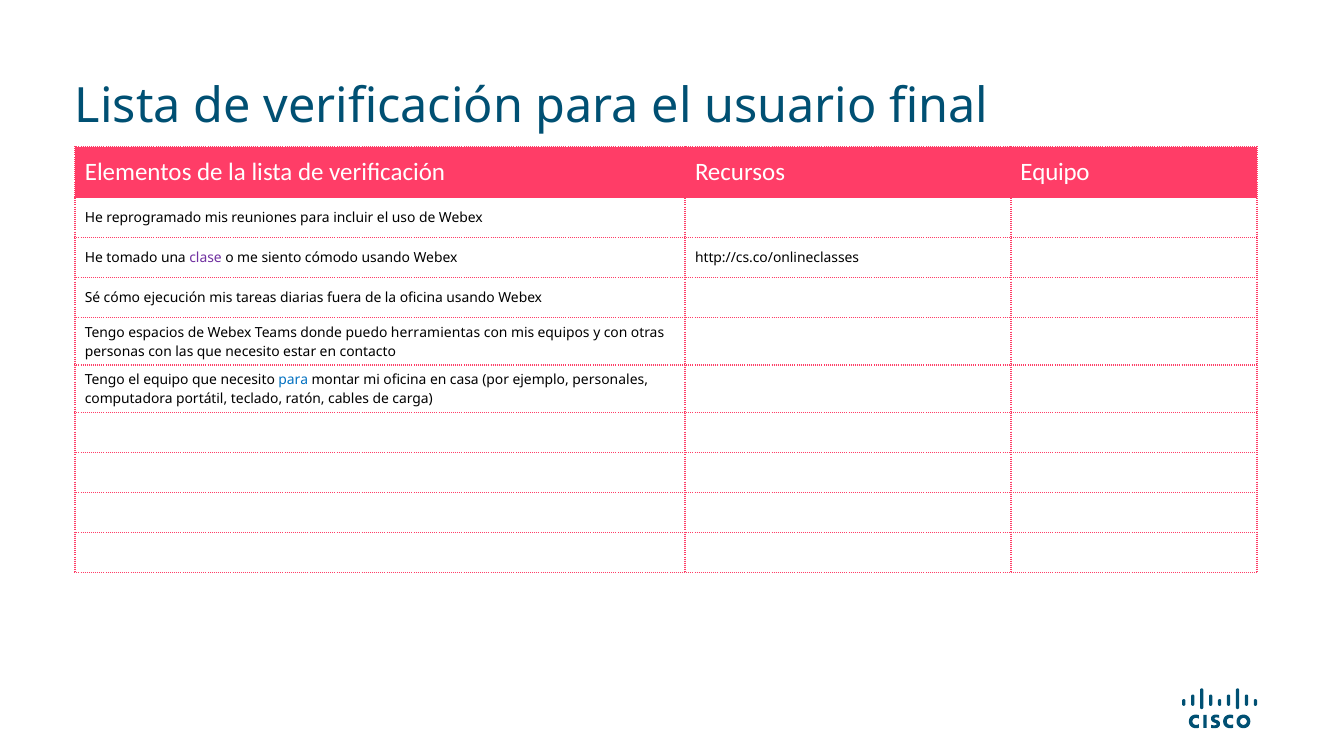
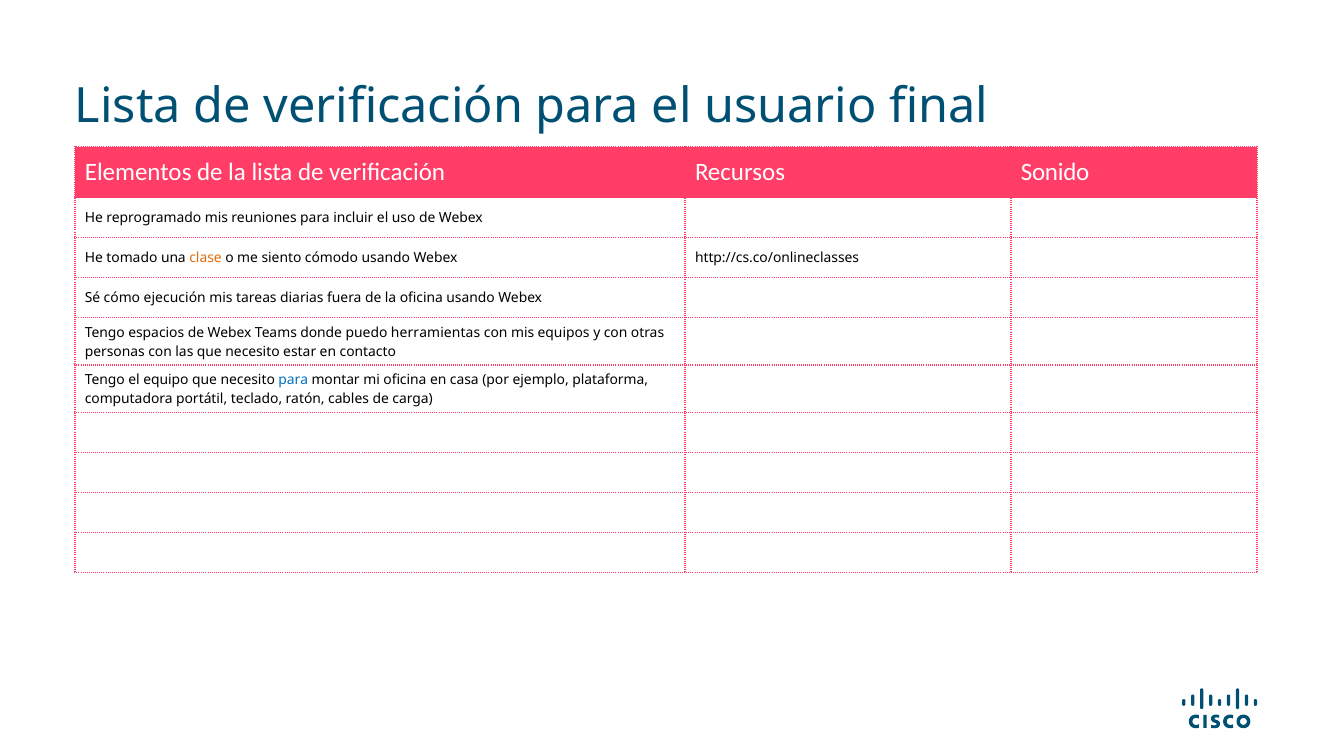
Recursos Equipo: Equipo -> Sonido (1055, 172)
clase colour: purple -> orange (206, 258)
personales: personales -> plataforma (610, 380)
